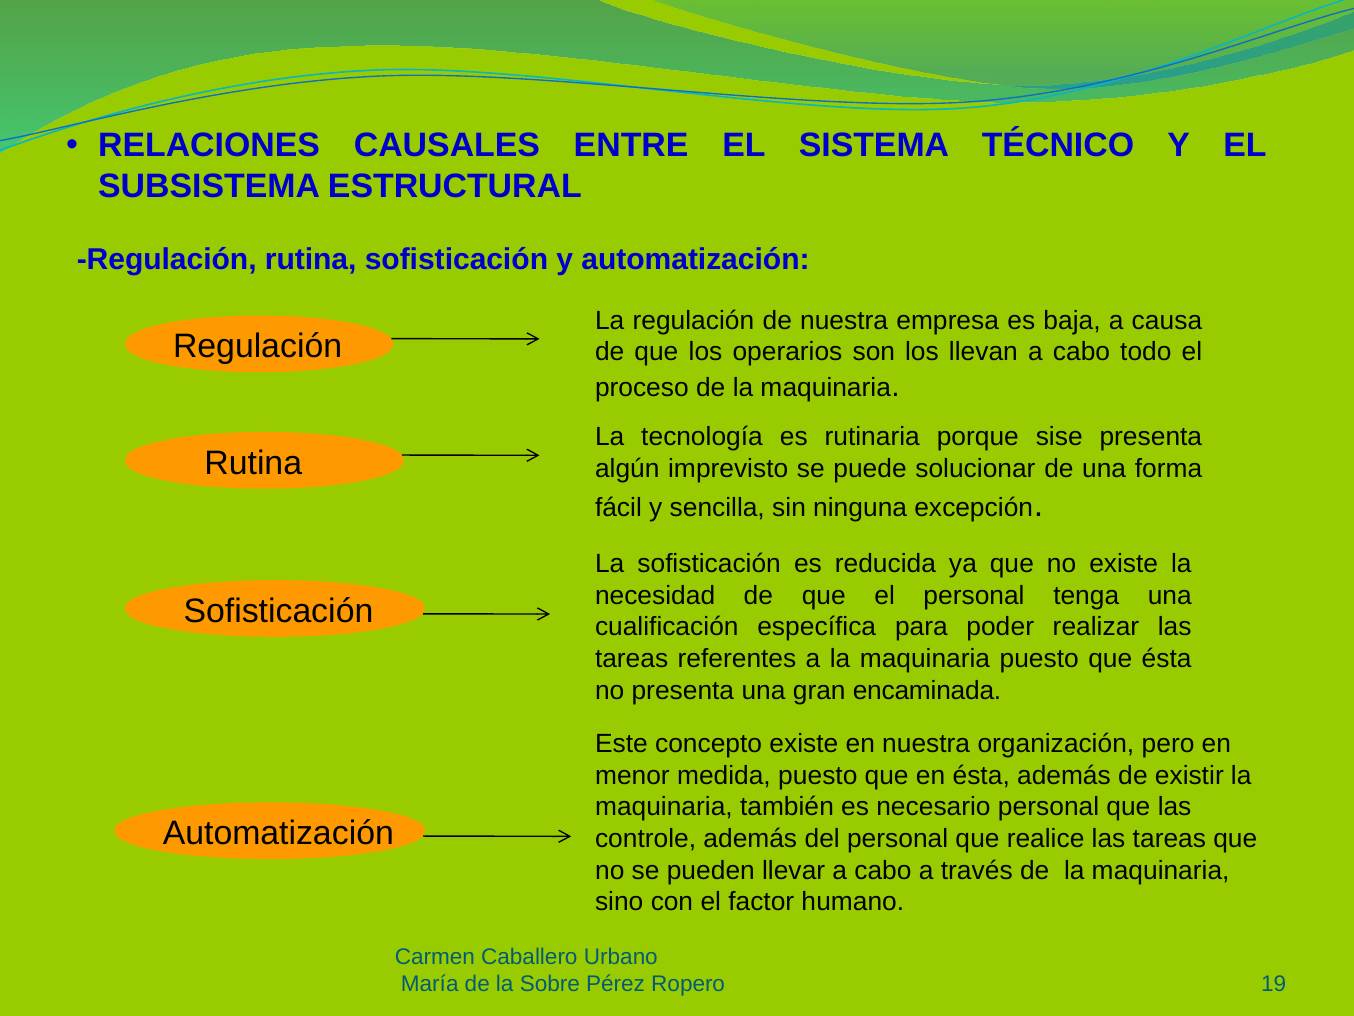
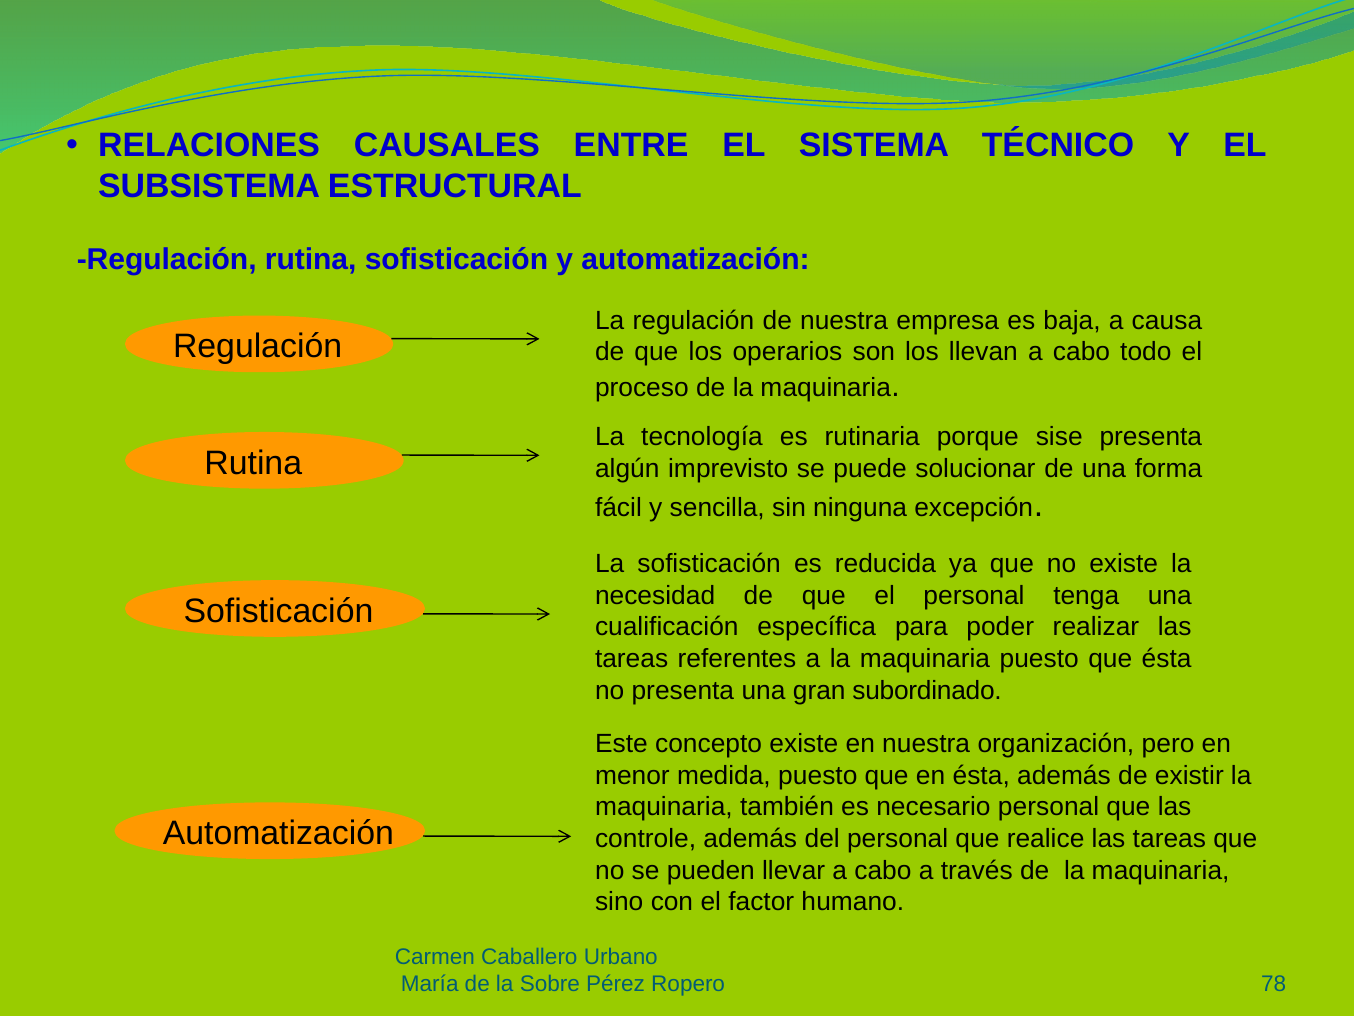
encaminada: encaminada -> subordinado (927, 690)
19: 19 -> 78 (1274, 983)
